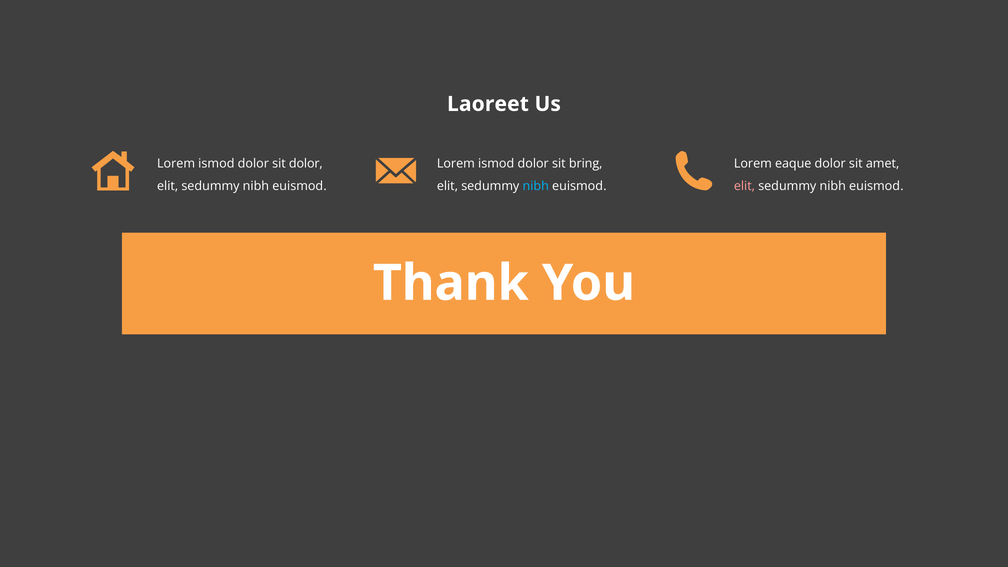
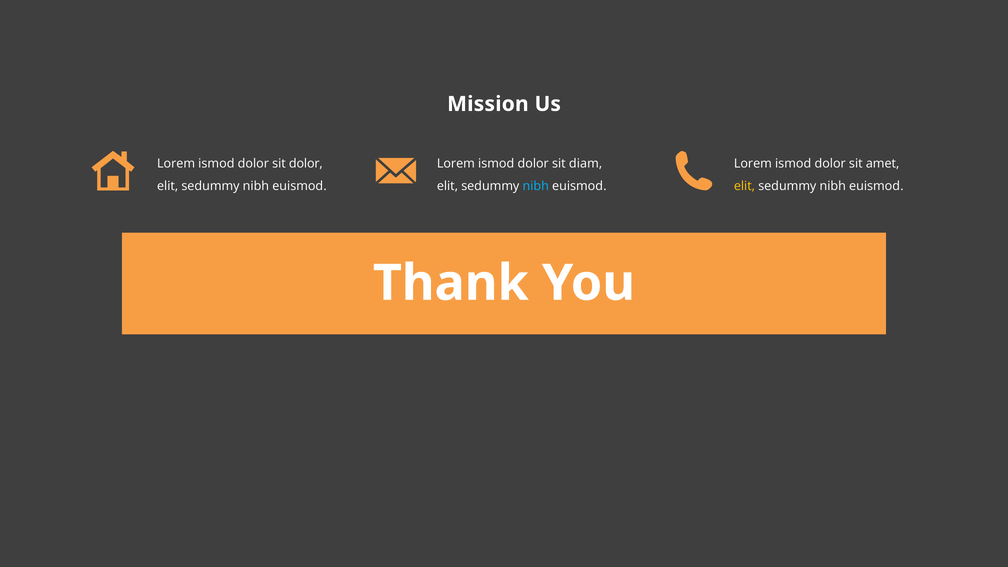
Laoreet: Laoreet -> Mission (488, 104)
bring: bring -> diam (586, 164)
eaque: eaque -> ismod (793, 164)
elit colour: pink -> yellow (744, 186)
